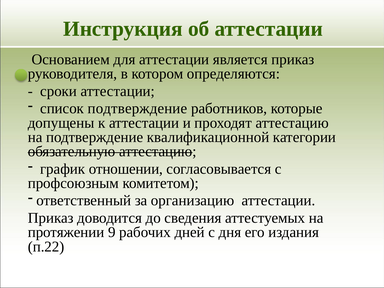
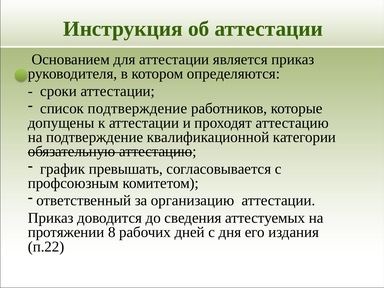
отношении: отношении -> превышать (126, 169)
9: 9 -> 8 (112, 232)
